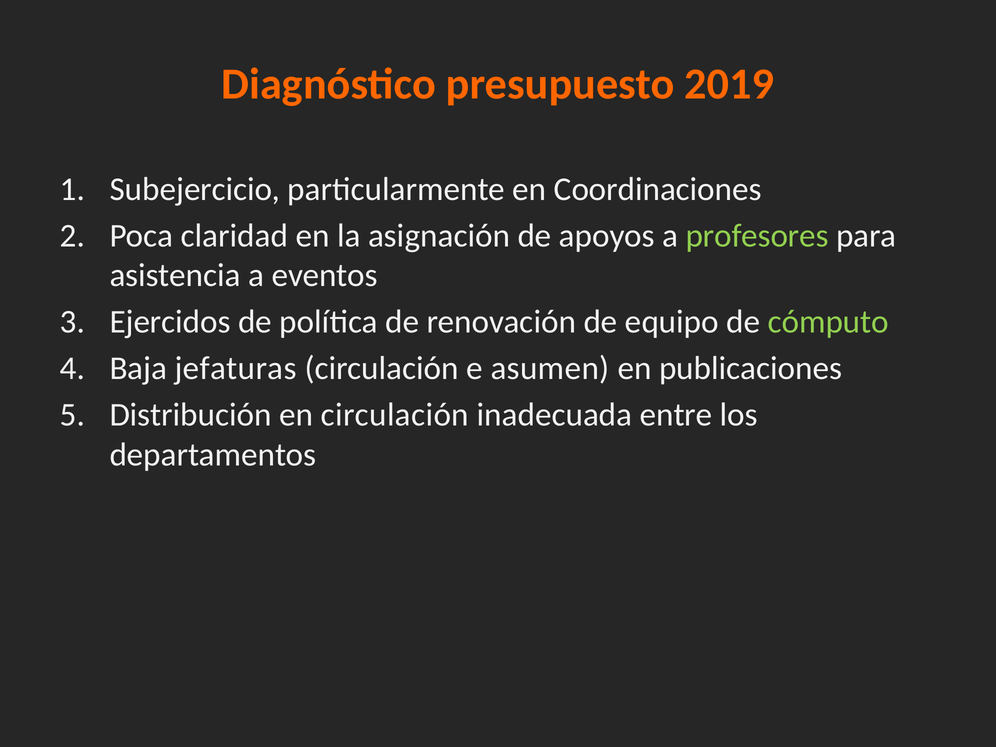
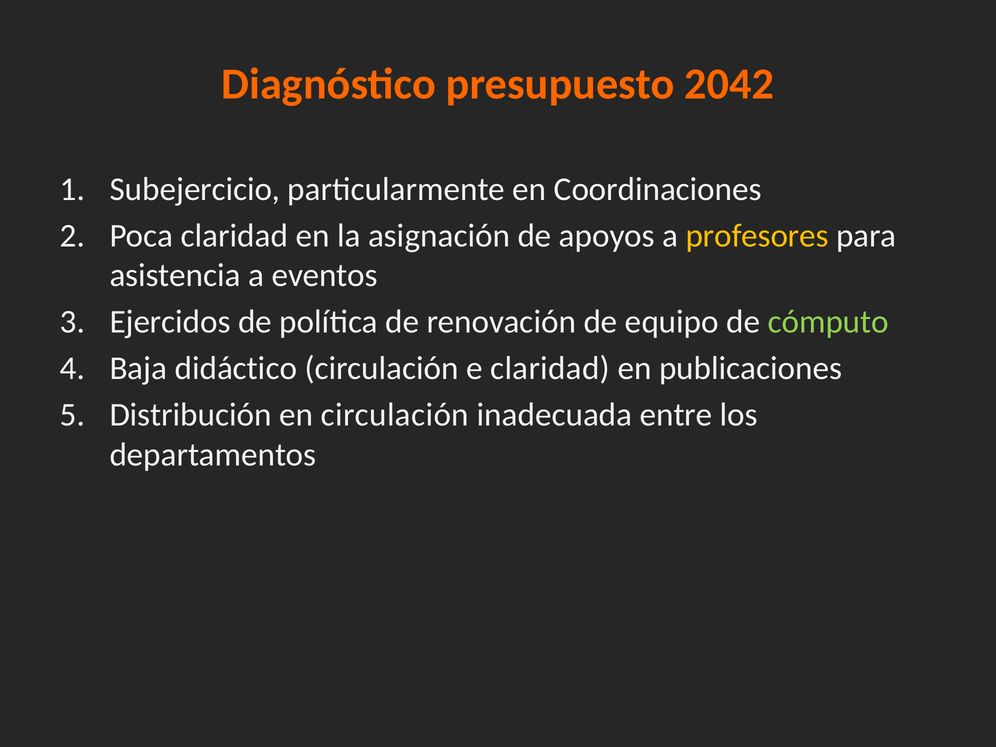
2019: 2019 -> 2042 (729, 84)
profesores colour: light green -> yellow (757, 236)
jefaturas: jefaturas -> didáctico (236, 368)
e asumen: asumen -> claridad (550, 368)
